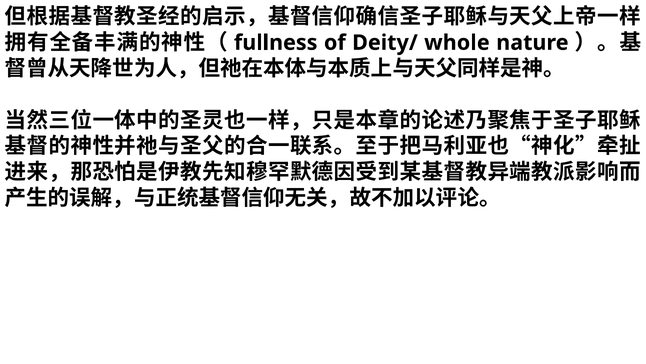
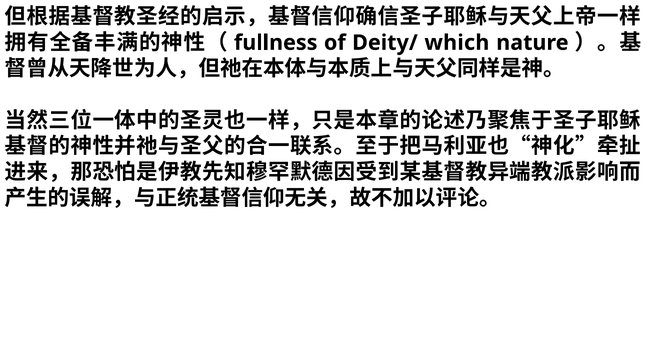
whole: whole -> which (457, 43)
